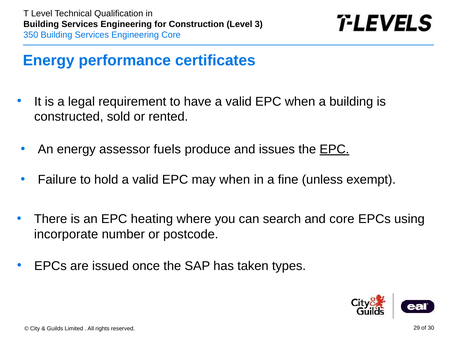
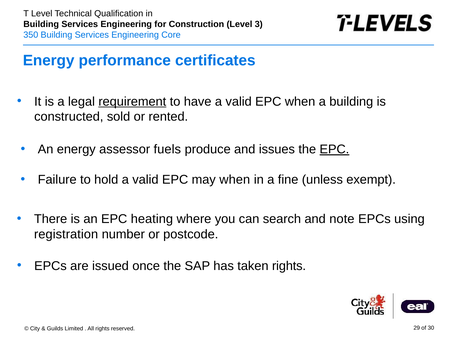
requirement underline: none -> present (132, 101)
and core: core -> note (342, 219)
incorporate: incorporate -> registration (66, 234)
taken types: types -> rights (289, 266)
